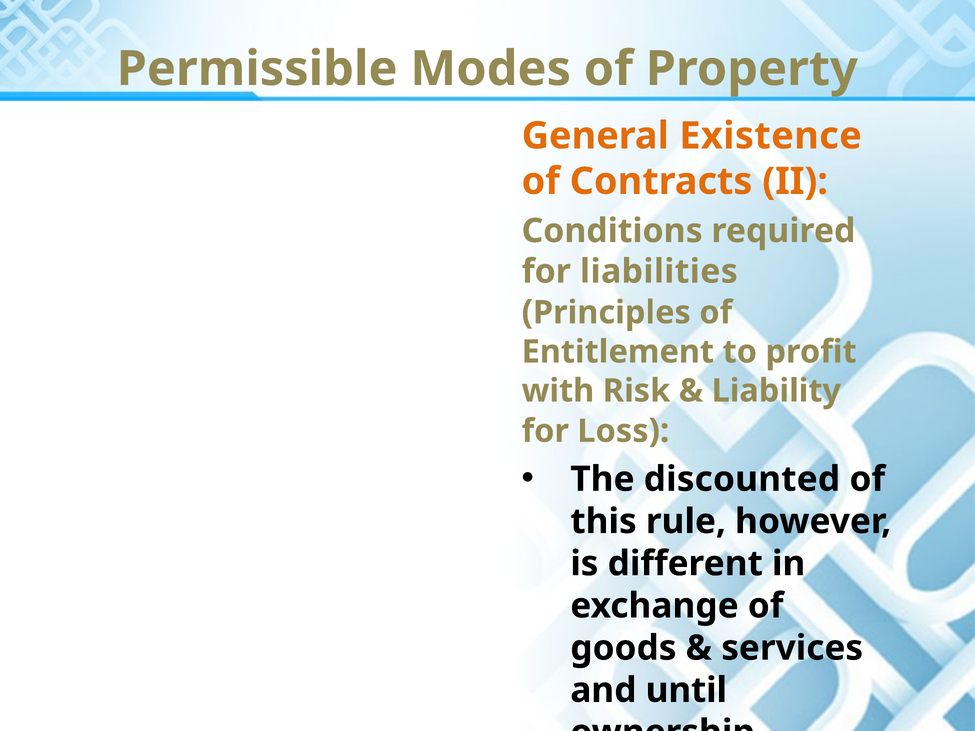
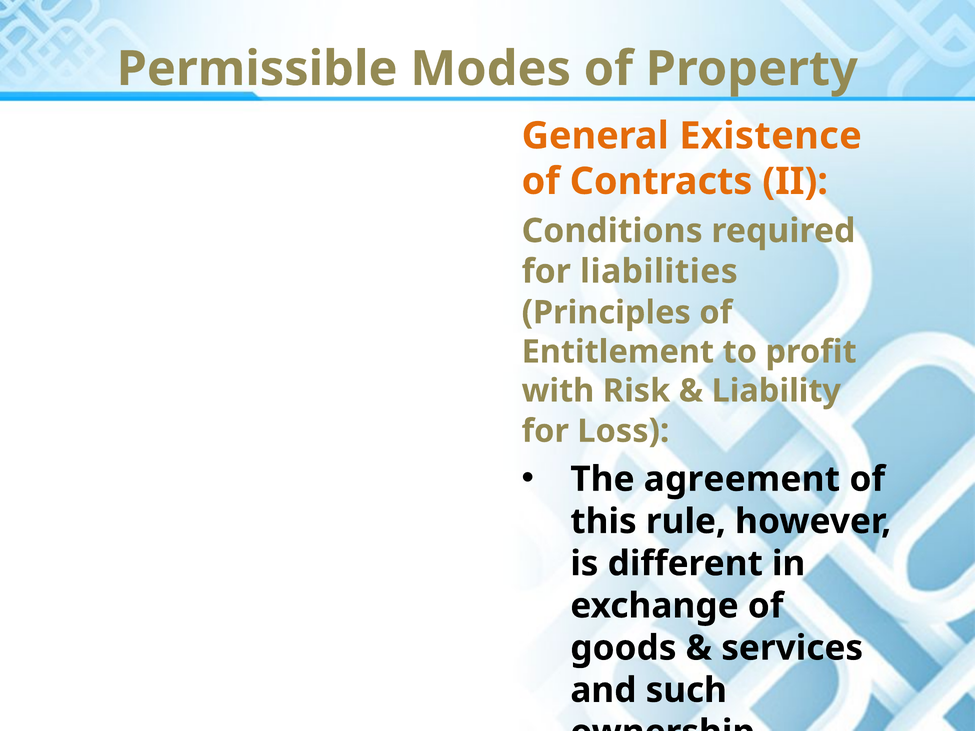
discounted: discounted -> agreement (742, 479)
until: until -> such (686, 690)
